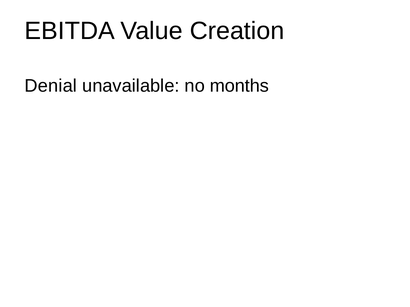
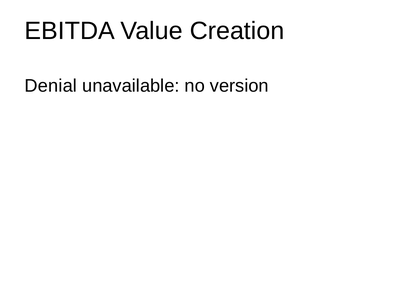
months: months -> version (239, 86)
